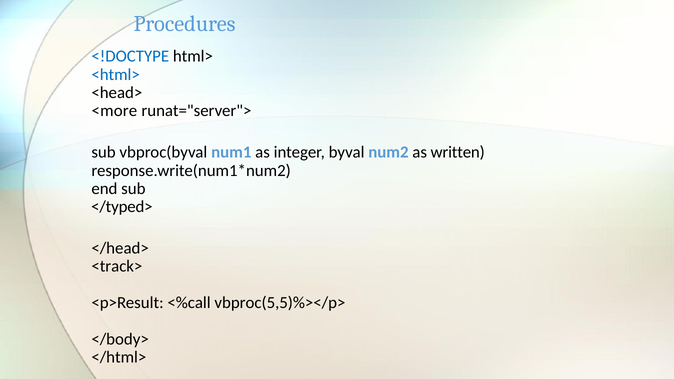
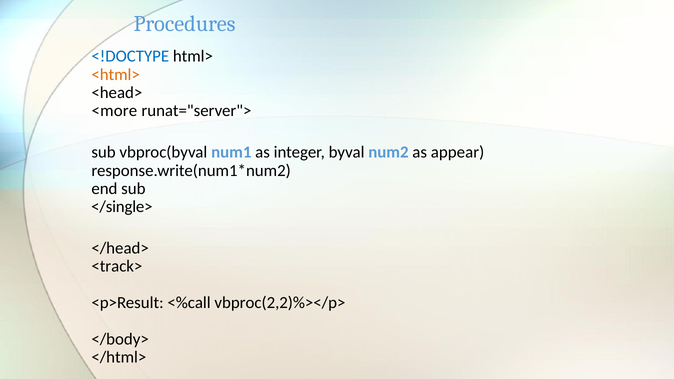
<html> colour: blue -> orange (116, 75)
written: written -> appear (458, 152)
</typed>: </typed> -> </single> (122, 207)
vbproc(5,5)%></p>: vbproc(5,5)%></p> -> vbproc(2,2)%></p> (280, 303)
